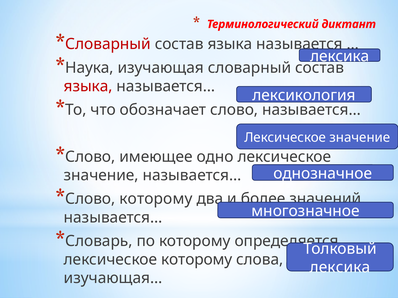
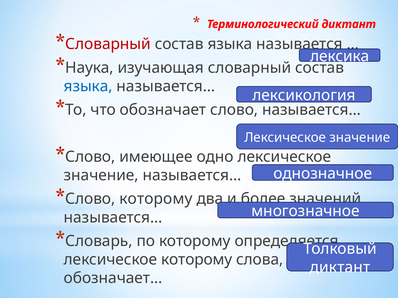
языка colour: red -> blue (88, 86)
лексика: лексика -> диктант (340, 268)
изучающая…: изучающая… -> обозначает… (113, 279)
